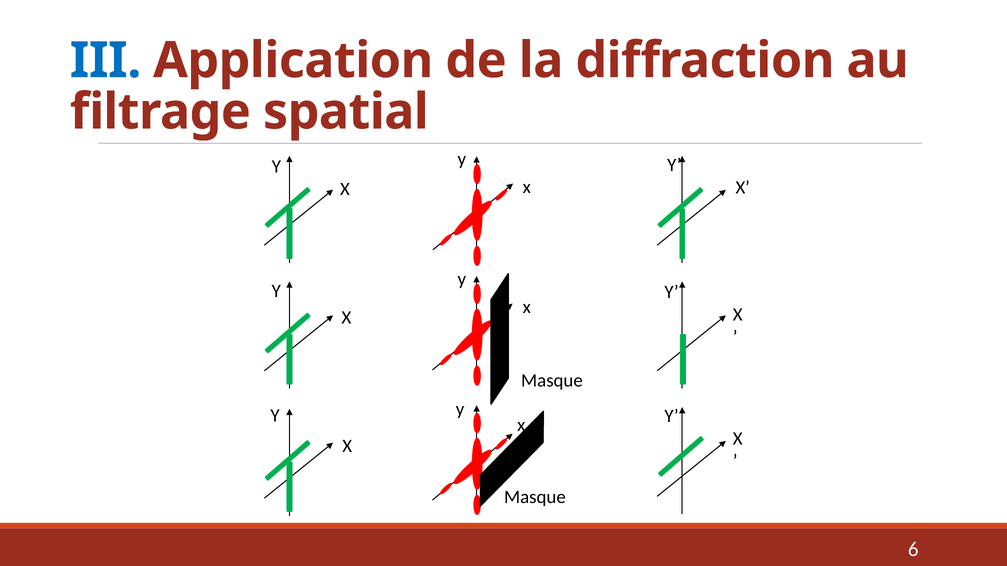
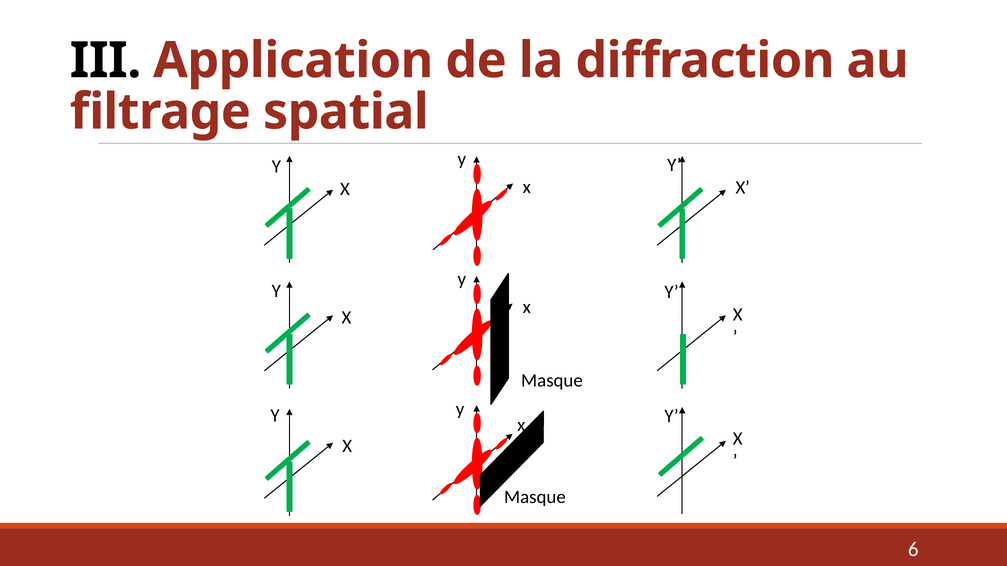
III colour: blue -> black (106, 61)
